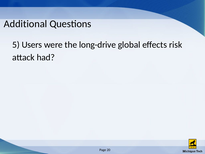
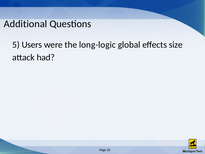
long-drive: long-drive -> long-logic (97, 45)
risk: risk -> size (176, 45)
